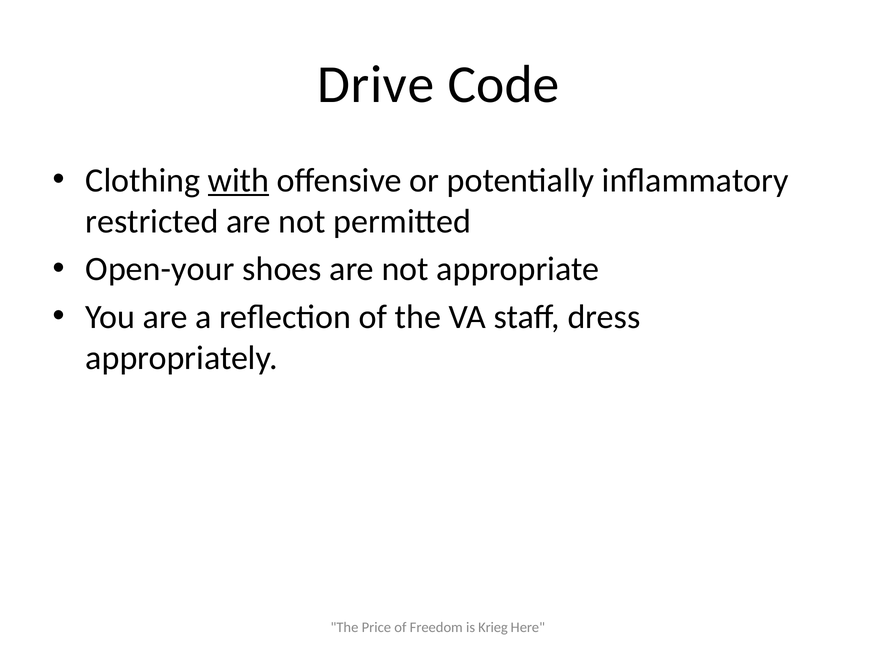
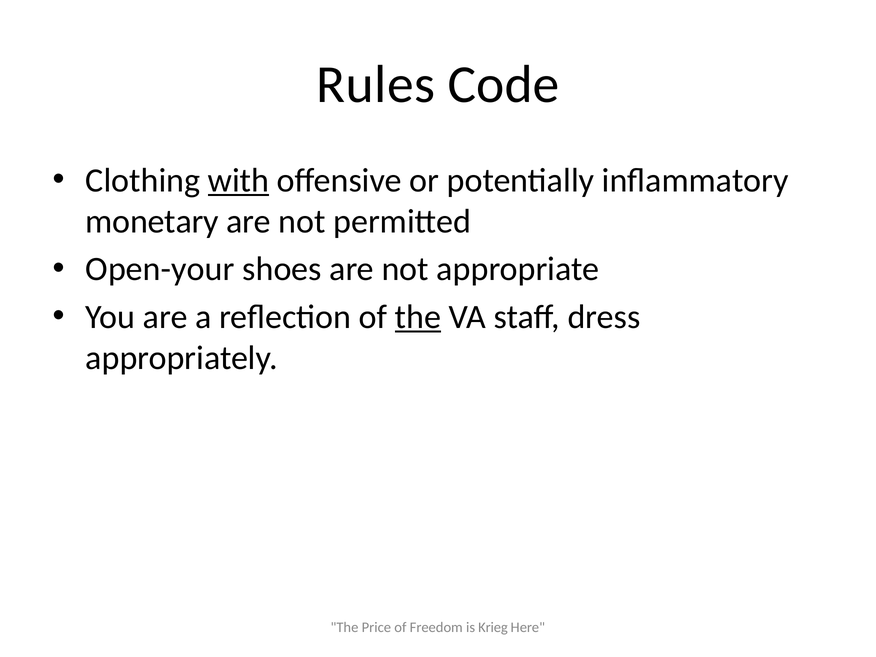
Drive: Drive -> Rules (376, 85)
restricted: restricted -> monetary (152, 221)
the underline: none -> present (418, 317)
